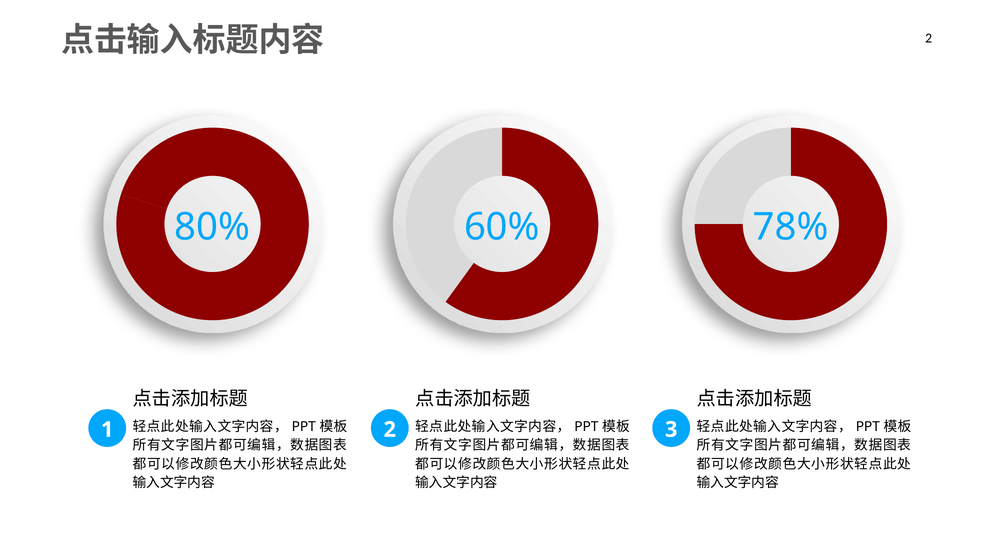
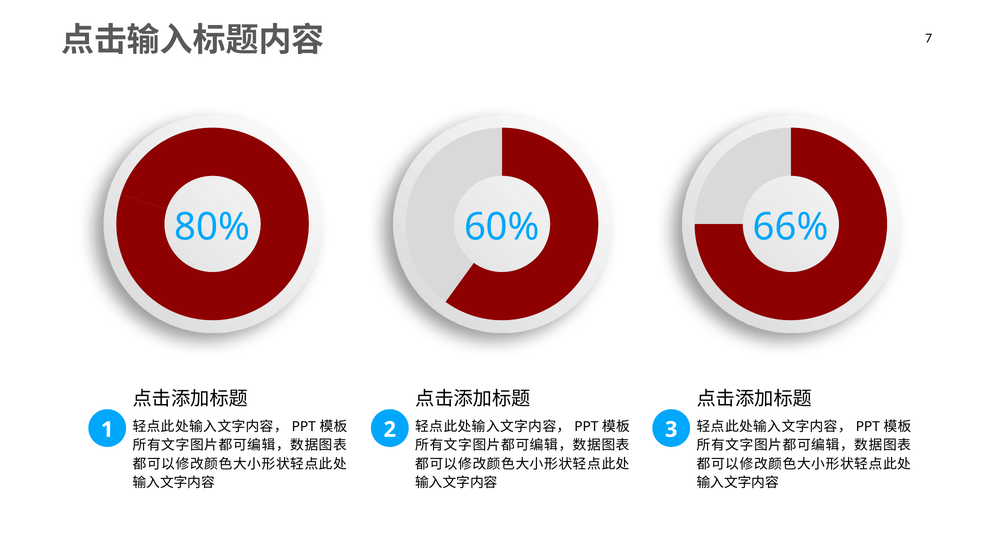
2: 2 -> 7 (929, 38)
78%: 78% -> 66% (791, 227)
